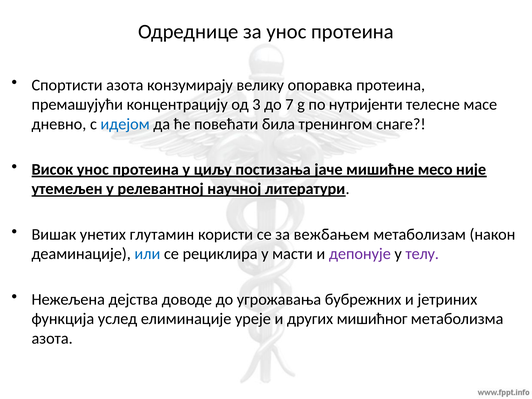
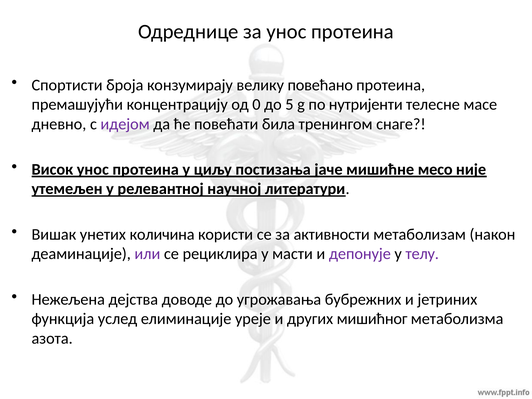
Спортисти азота: азота -> броја (125, 85)
опоравка: опоравка -> повећано (320, 85)
3: 3 -> 0 (256, 104)
7: 7 -> 5 (289, 104)
идејом colour: blue -> purple (125, 124)
глутамин: глутамин -> количина (162, 234)
вежбањем: вежбањем -> активности (332, 234)
или colour: blue -> purple (147, 254)
